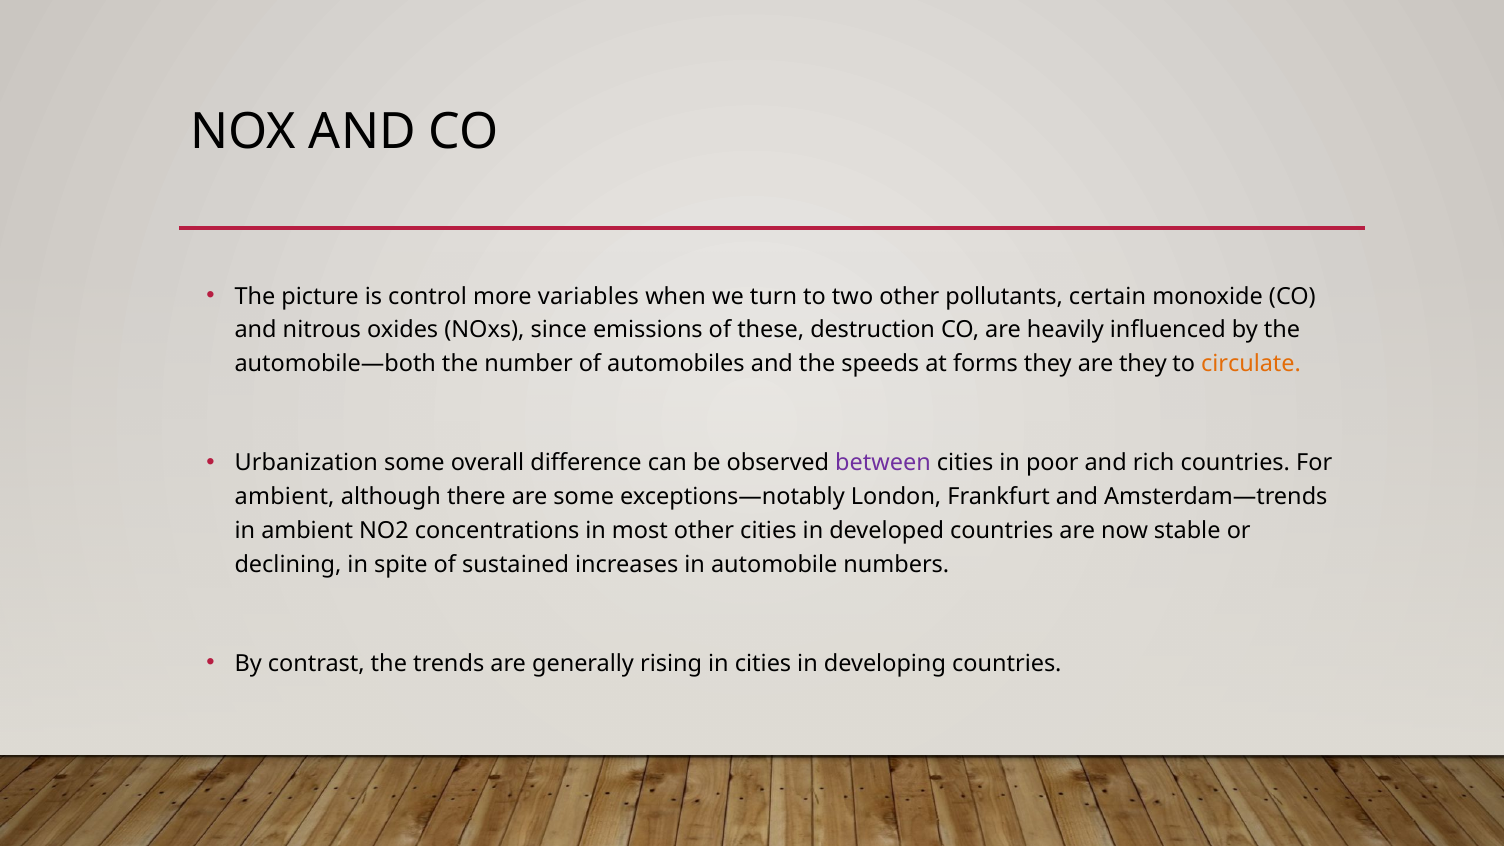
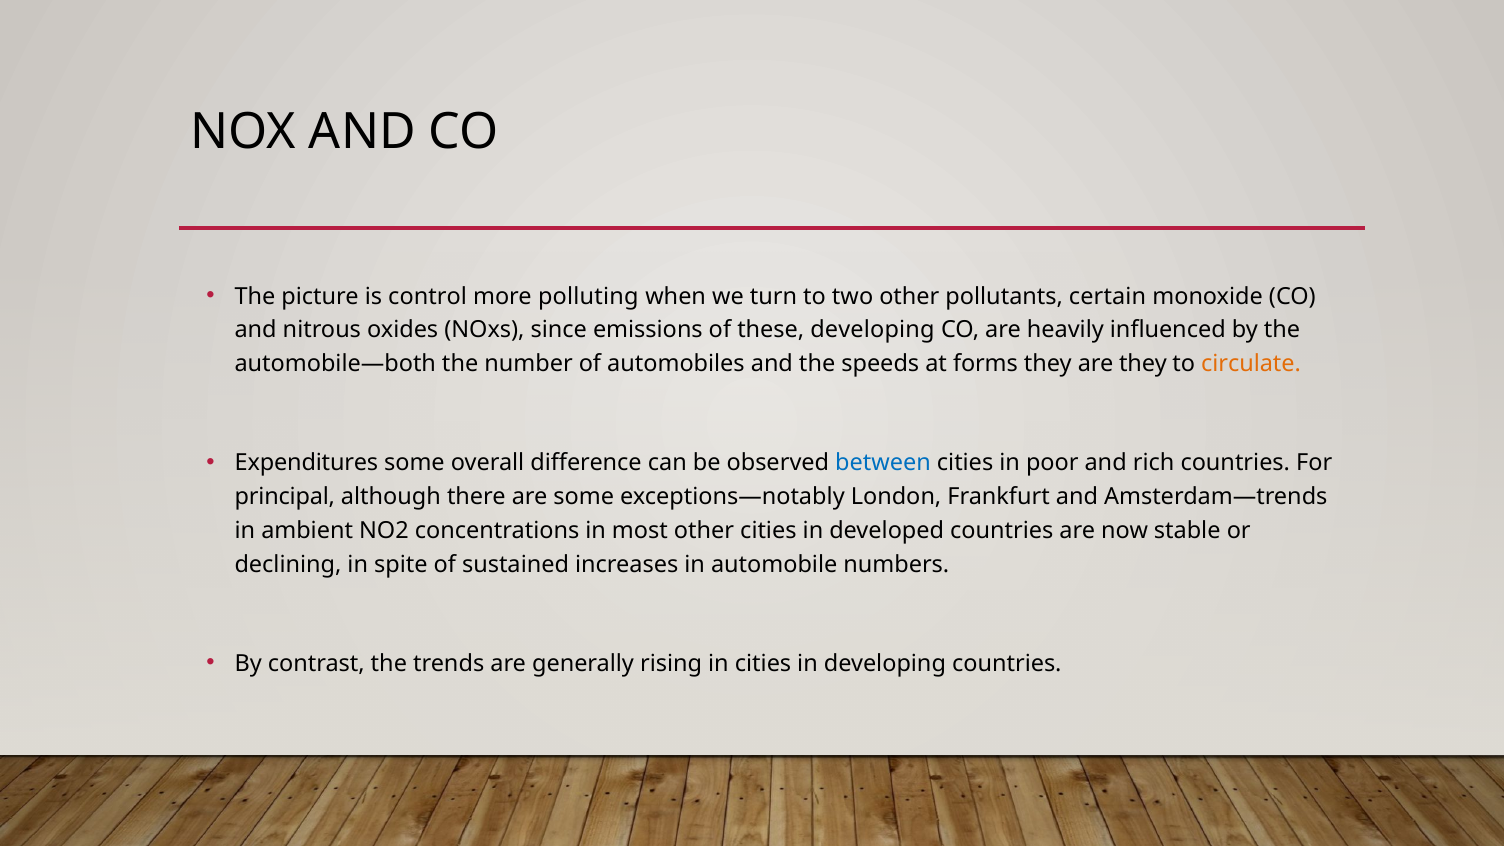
variables: variables -> polluting (588, 296)
these destruction: destruction -> developing (872, 330)
Urbanization: Urbanization -> Expenditures (306, 463)
between colour: purple -> blue (883, 463)
ambient: ambient -> principal (285, 497)
